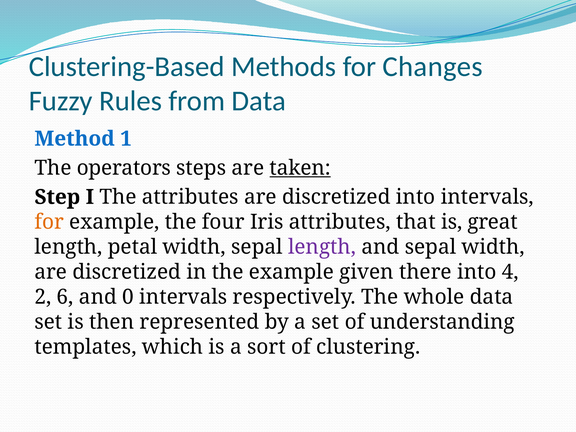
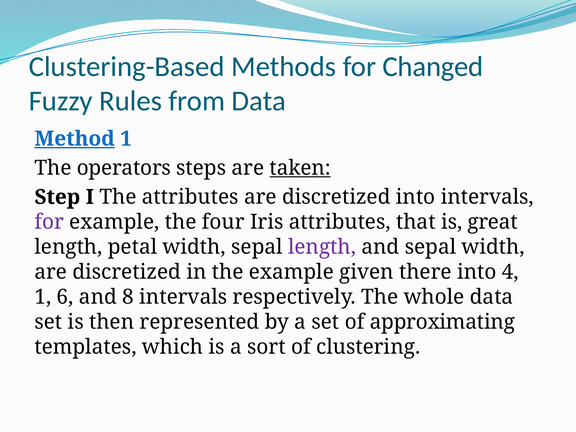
Changes: Changes -> Changed (433, 67)
Method underline: none -> present (75, 139)
for colour: orange -> purple (49, 222)
2: 2 -> 1 (43, 297)
0: 0 -> 8 (128, 297)
understanding: understanding -> approximating (442, 322)
